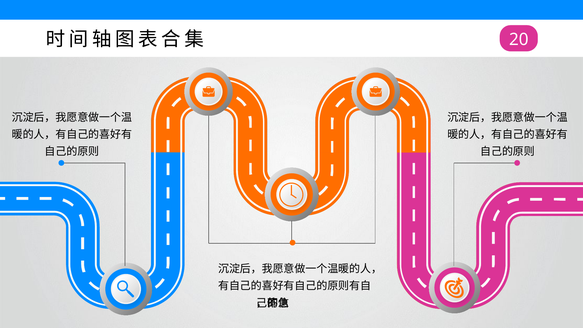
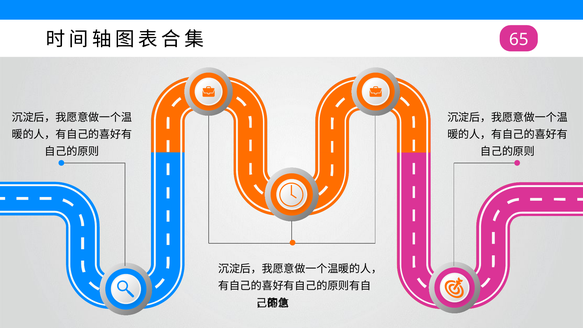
20: 20 -> 65 (519, 39)
